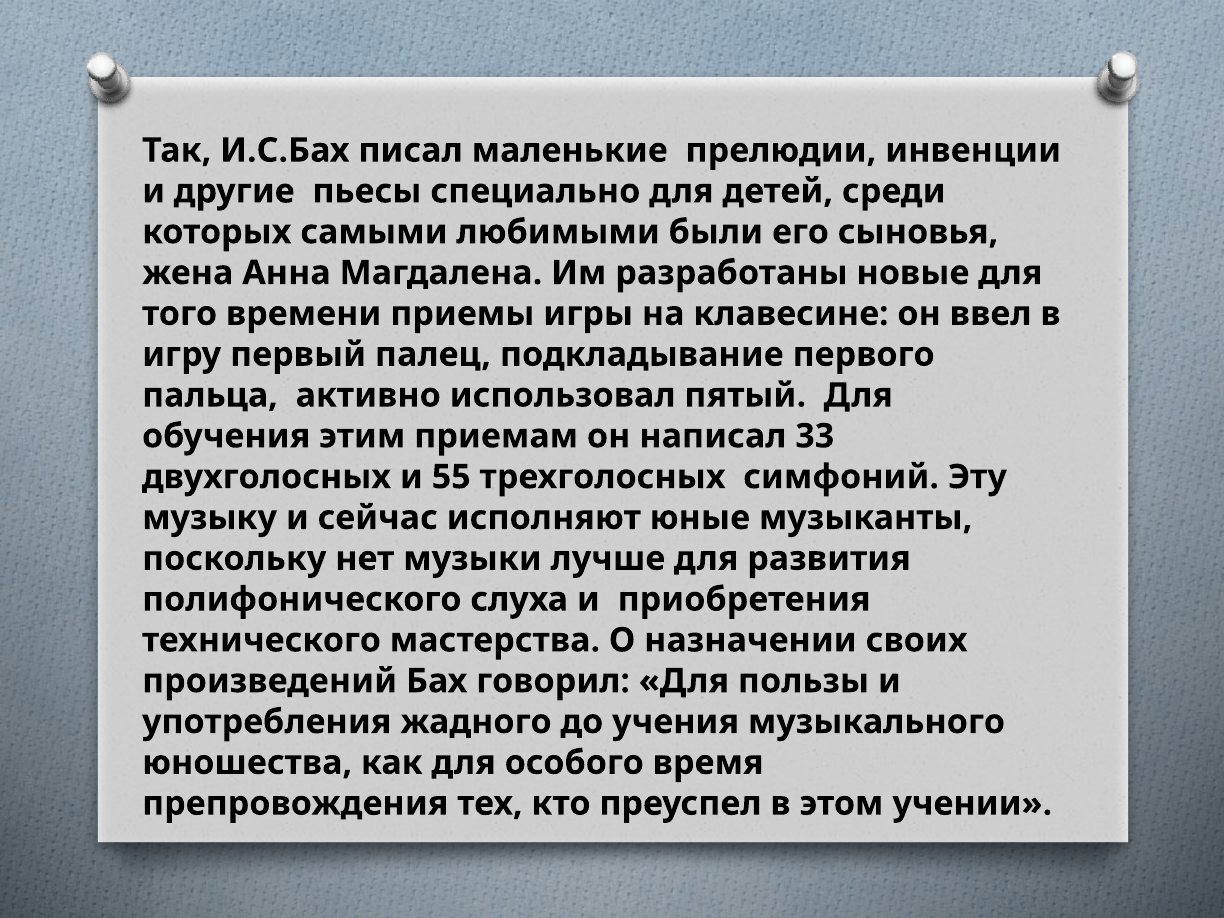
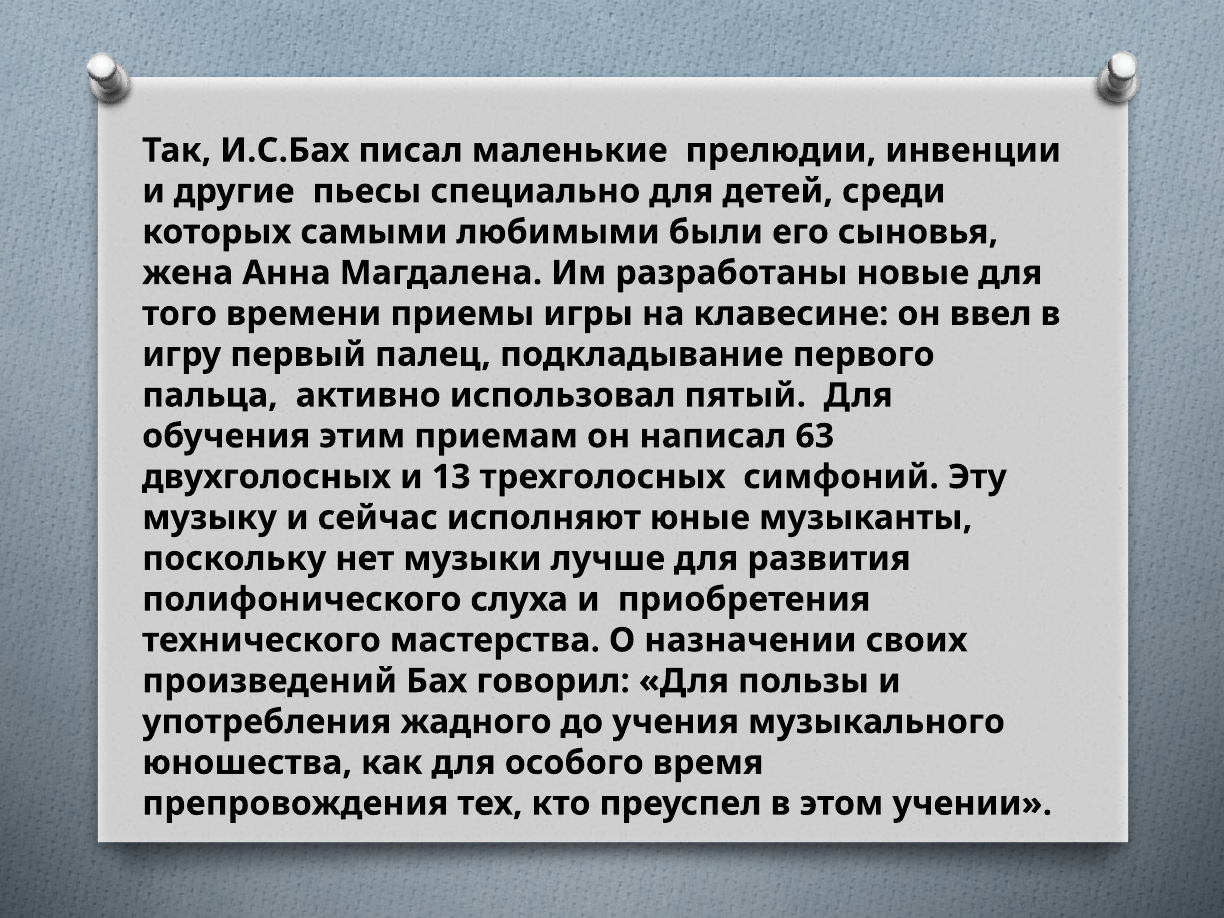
33: 33 -> 63 (815, 436)
55: 55 -> 13 (451, 477)
